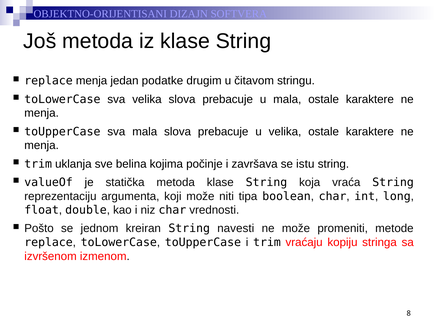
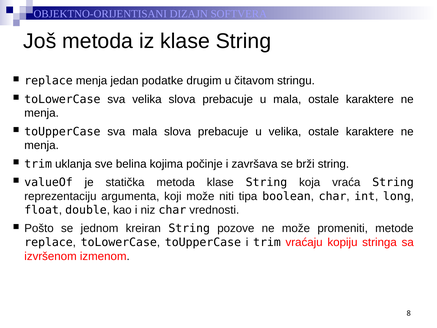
istu: istu -> brži (305, 164)
navesti: navesti -> pozove (236, 228)
